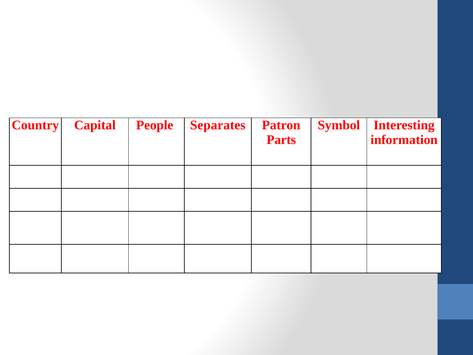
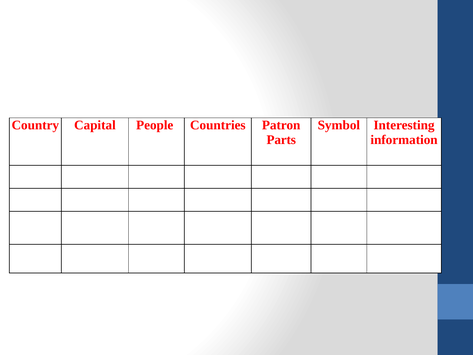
Separates: Separates -> Countries (218, 125)
